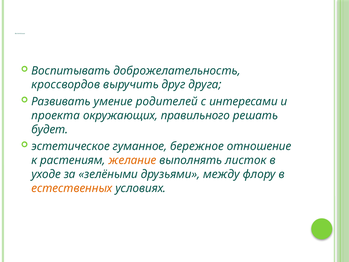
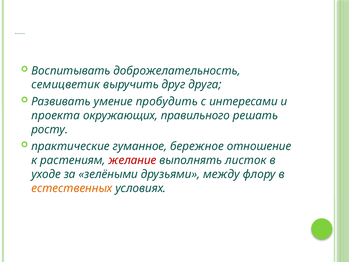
кроссвордов: кроссвордов -> семицветик (66, 85)
родителей: родителей -> пробудить (167, 101)
будет: будет -> росту (50, 129)
эстетическое: эстетическое -> практические (71, 146)
желание colour: orange -> red (132, 160)
